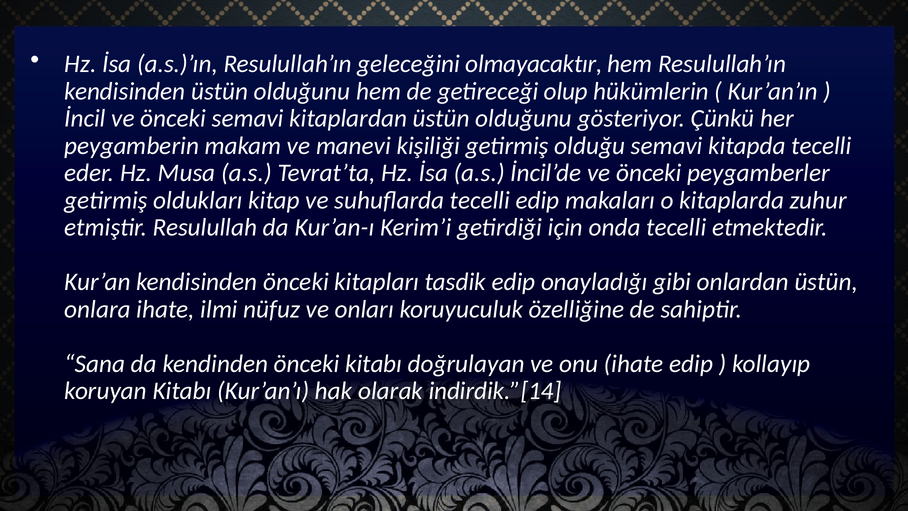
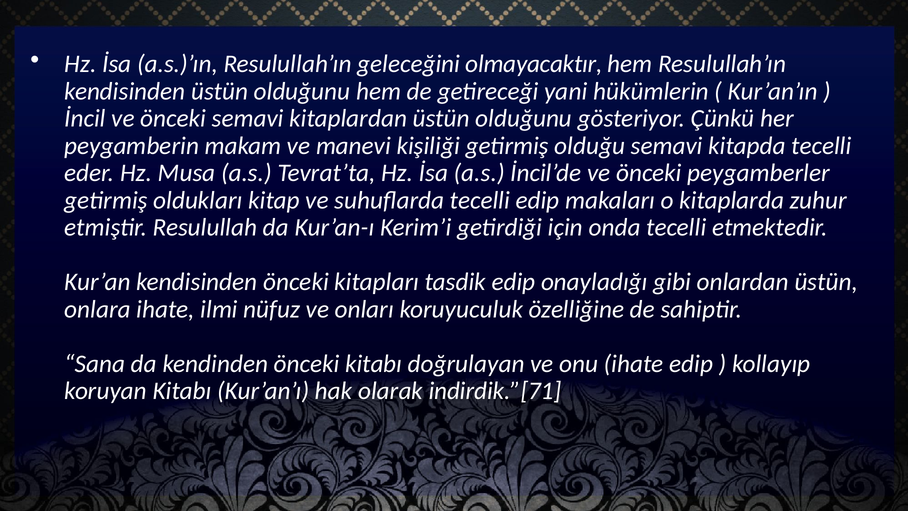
olup: olup -> yani (566, 91)
indirdik.”[14: indirdik.”[14 -> indirdik.”[71 (495, 391)
